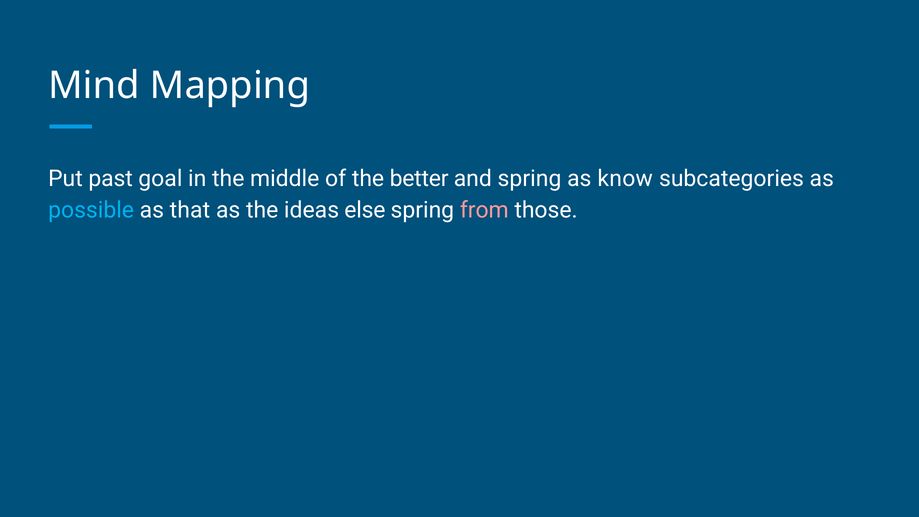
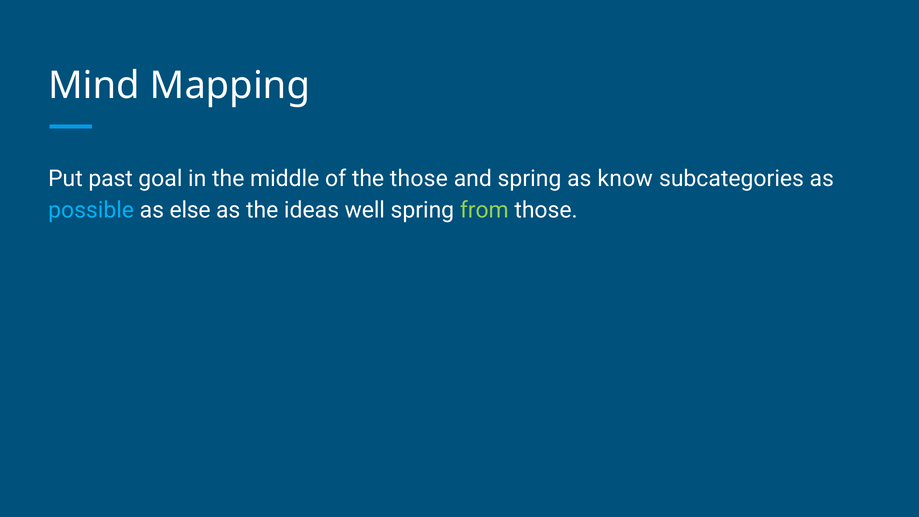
the better: better -> those (419, 178)
that: that -> else (190, 210)
else: else -> well (365, 210)
from colour: pink -> light green (484, 210)
